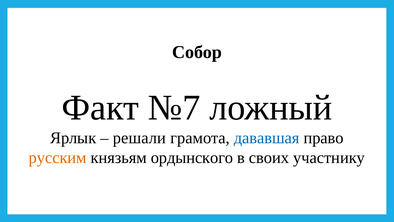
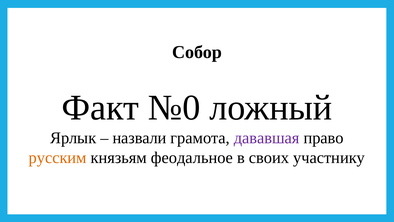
№7: №7 -> №0 (174, 108)
решали: решали -> назвали (140, 138)
дававшая colour: blue -> purple (267, 138)
ордынского: ордынского -> феодальное (192, 157)
